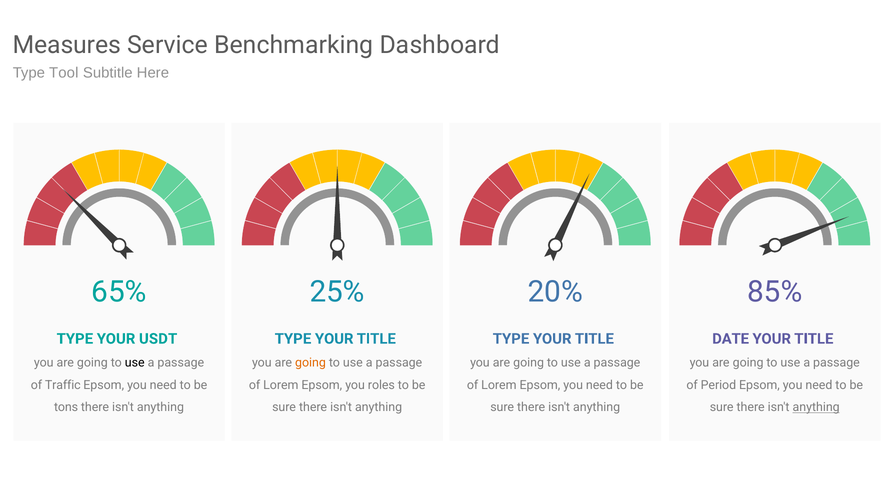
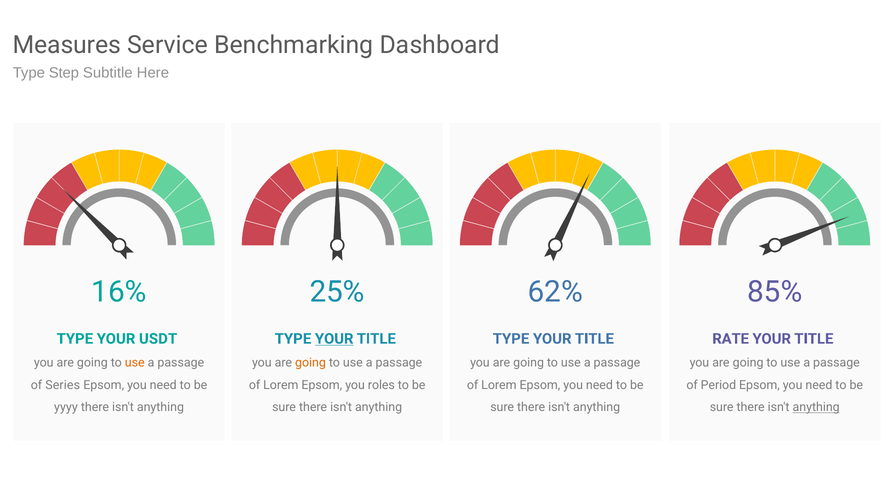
Tool: Tool -> Step (64, 73)
65%: 65% -> 16% (119, 292)
20%: 20% -> 62% (555, 292)
YOUR underline: none -> present (334, 339)
DATE: DATE -> RATE (731, 339)
use colour: black -> orange (135, 362)
Traffic: Traffic -> Series (63, 385)
tons: tons -> yyyy (66, 407)
